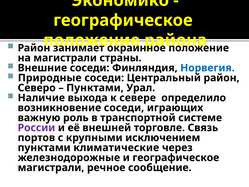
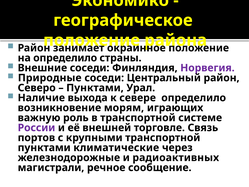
на магистрали: магистрали -> определило (65, 58)
Норвегия colour: blue -> purple (207, 68)
возникновение соседи: соседи -> морям (124, 108)
крупными исключением: исключением -> транспортной (163, 138)
и географическое: географическое -> радиоактивных (176, 157)
